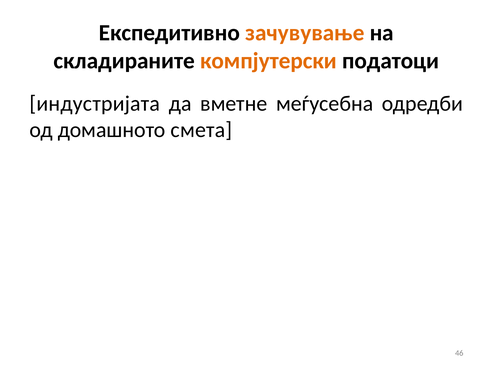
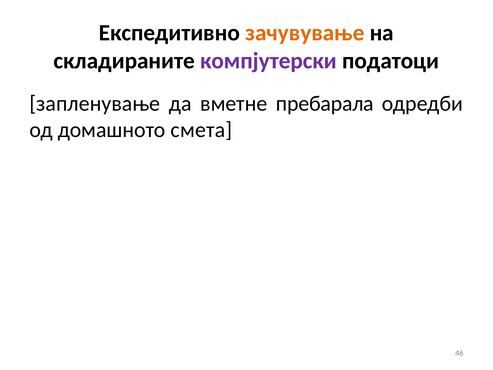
компјутерски colour: orange -> purple (268, 61)
индустријата: индустријата -> запленување (95, 103)
меѓусебна: меѓусебна -> пребарала (325, 103)
